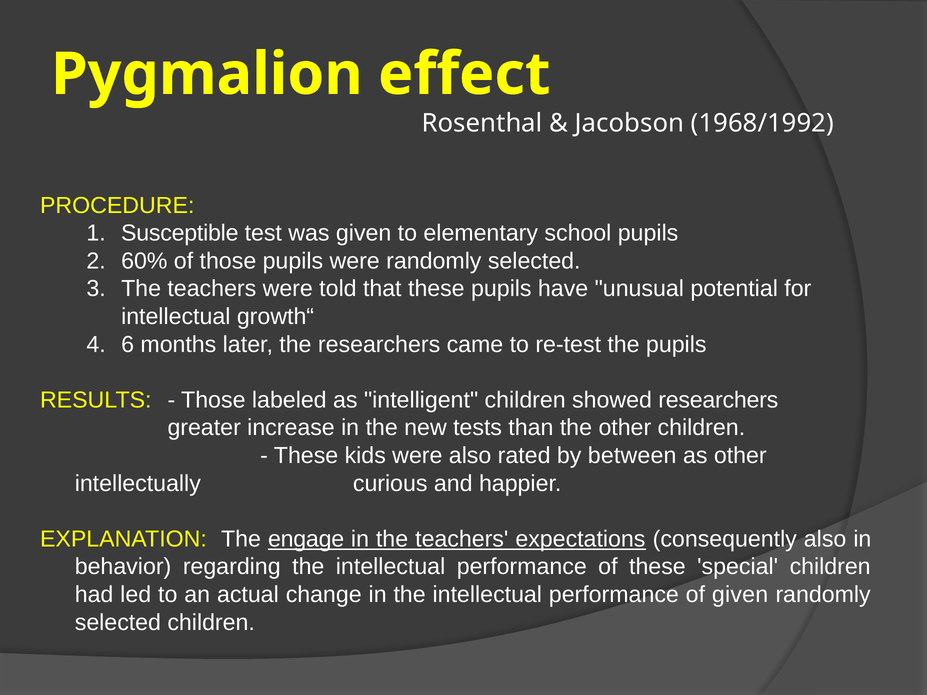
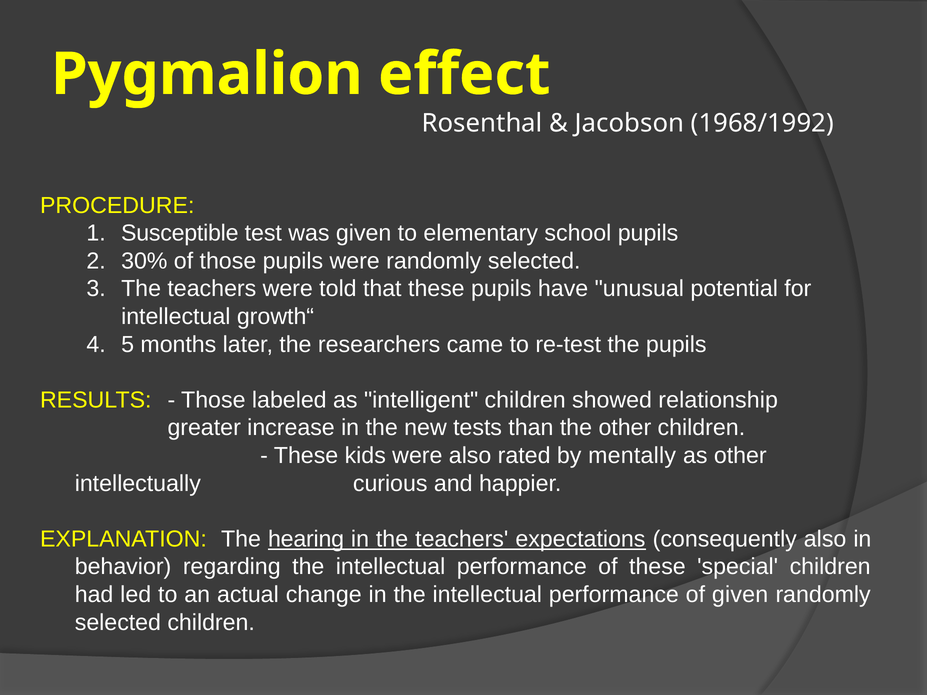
60%: 60% -> 30% (144, 261)
6: 6 -> 5 (128, 345)
showed researchers: researchers -> relationship (718, 400)
between: between -> mentally (632, 456)
engage: engage -> hearing (306, 539)
